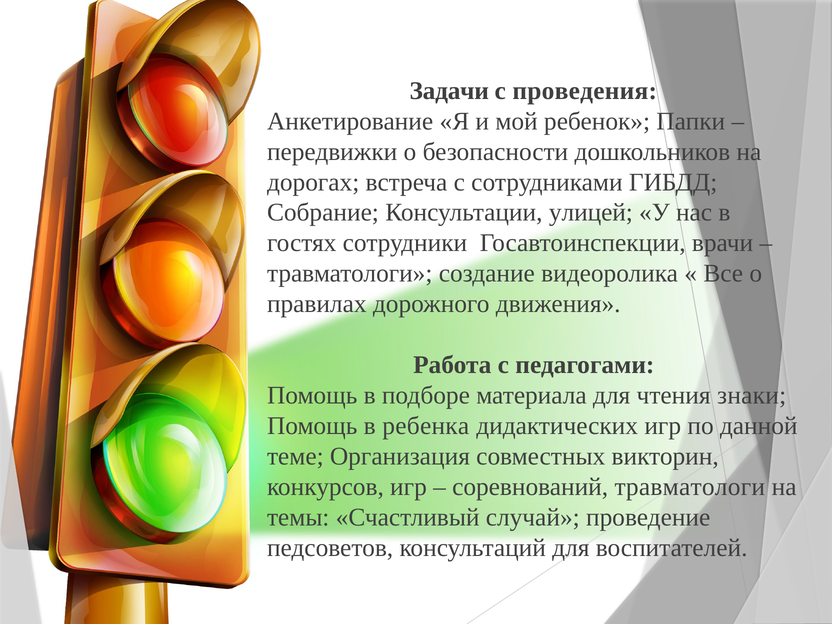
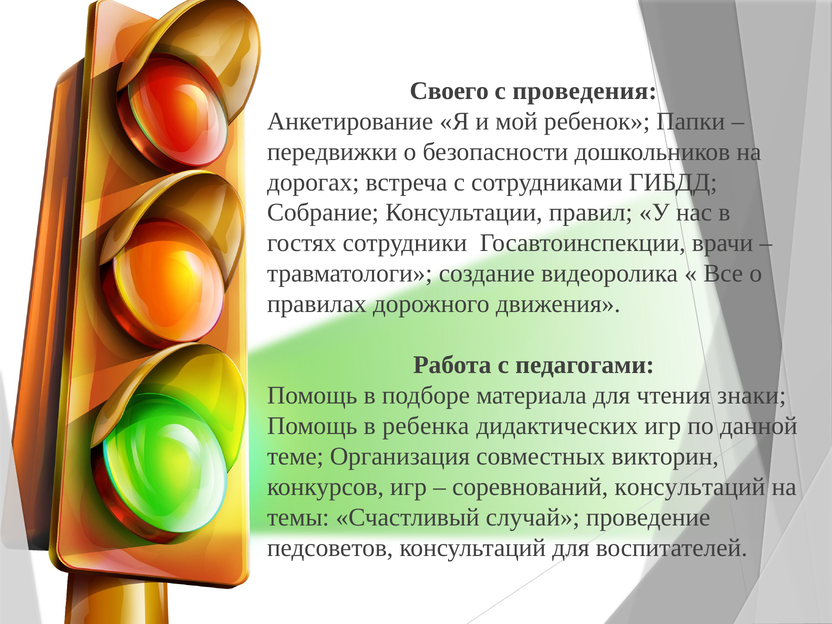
Задачи: Задачи -> Своего (449, 91)
улицей: улицей -> правил (591, 213)
соревнований травматологи: травматологи -> консультаций (690, 487)
